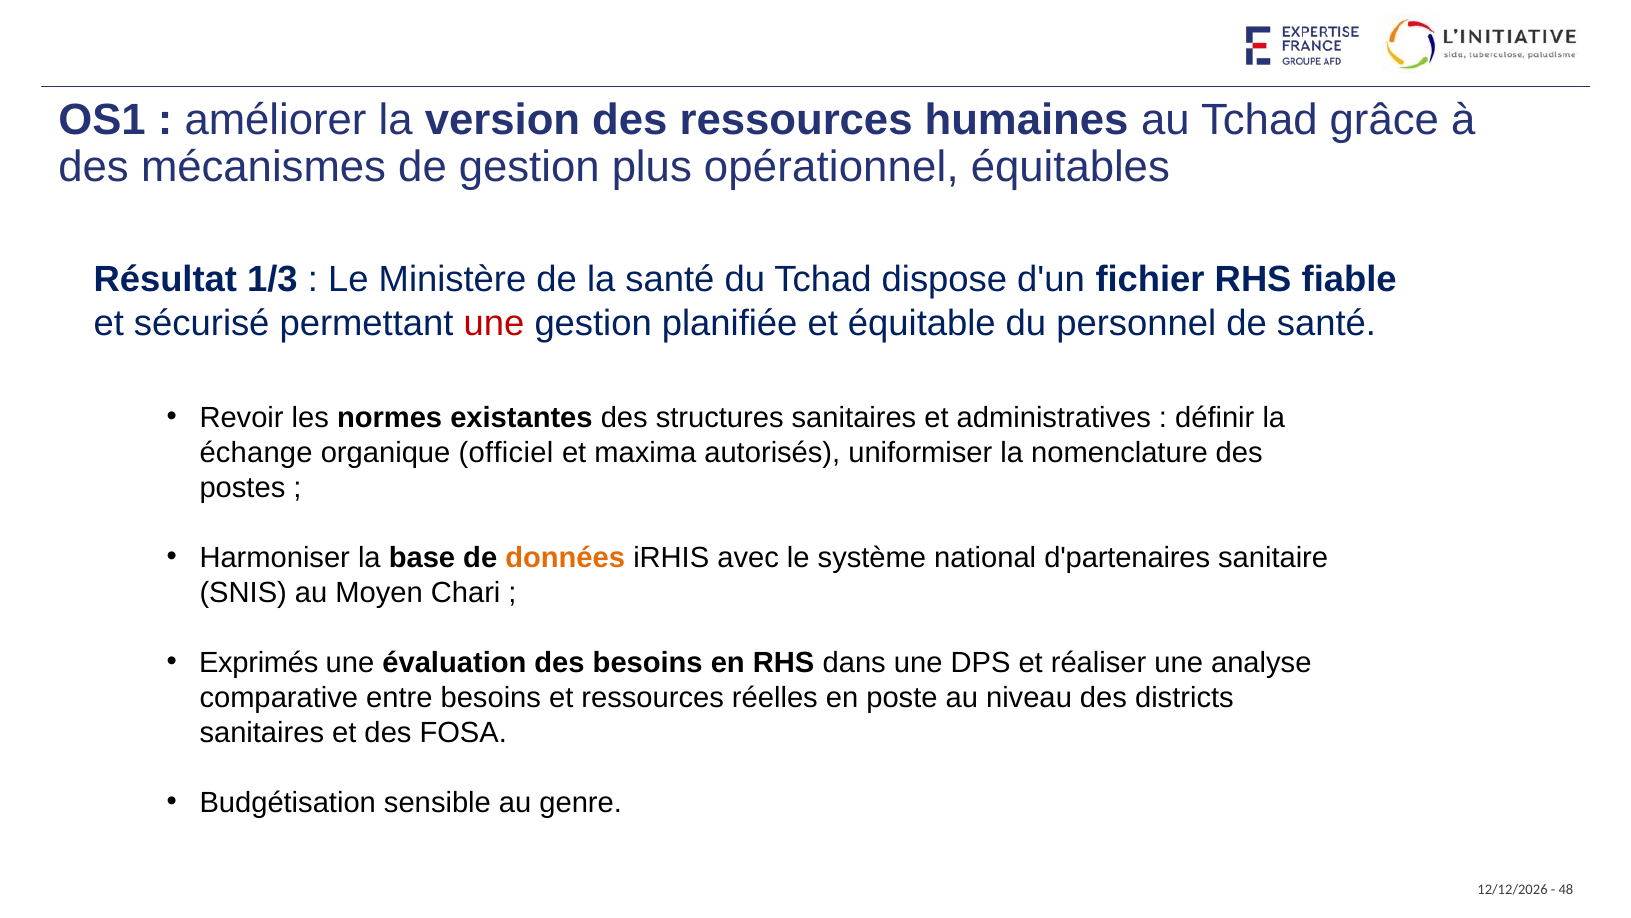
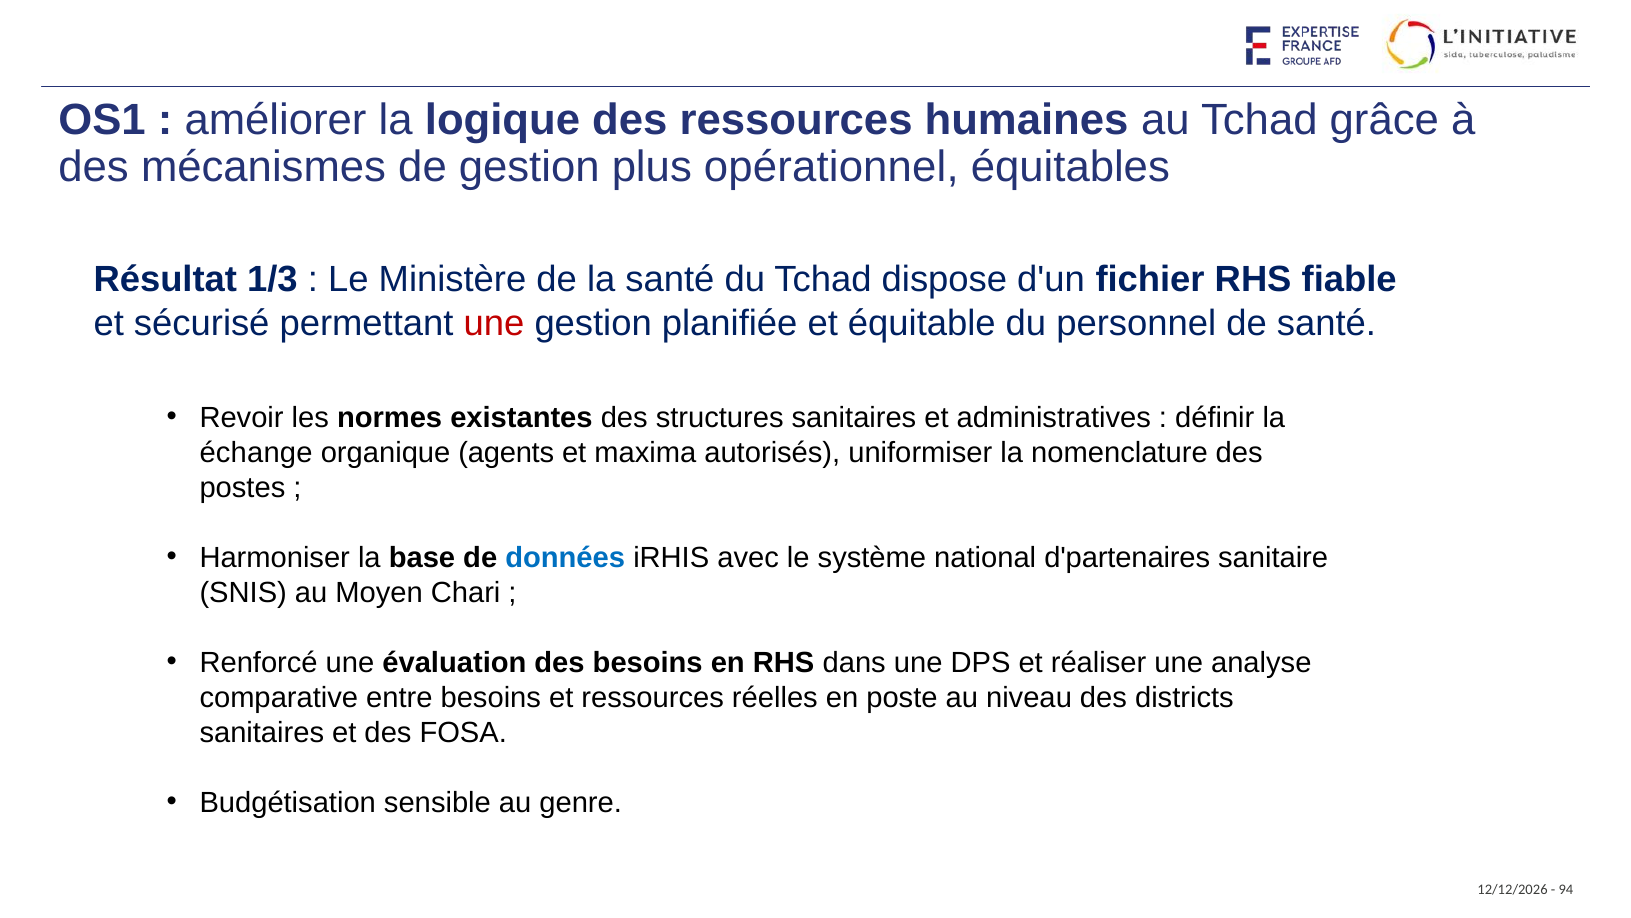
version: version -> logique (502, 120)
officiel: officiel -> agents (506, 453)
données colour: orange -> blue (565, 558)
Exprimés: Exprimés -> Renforcé (259, 662)
48: 48 -> 94 (1566, 889)
